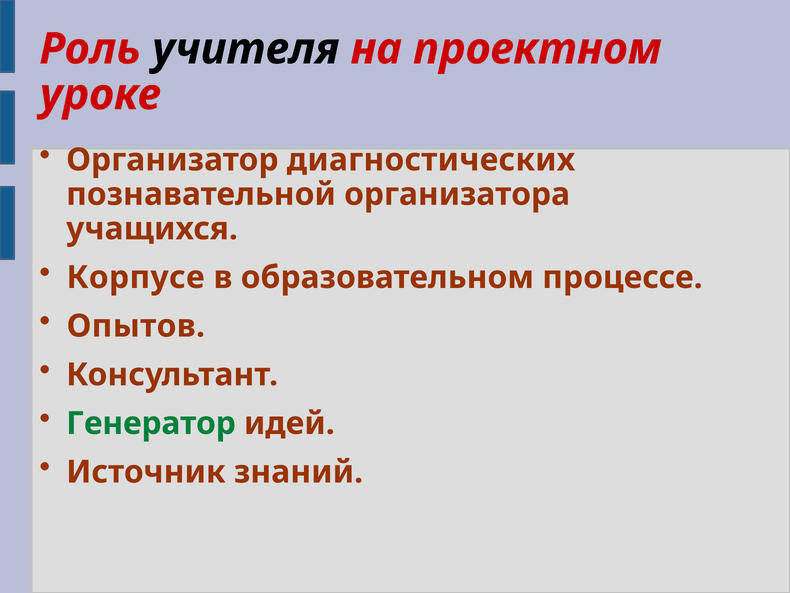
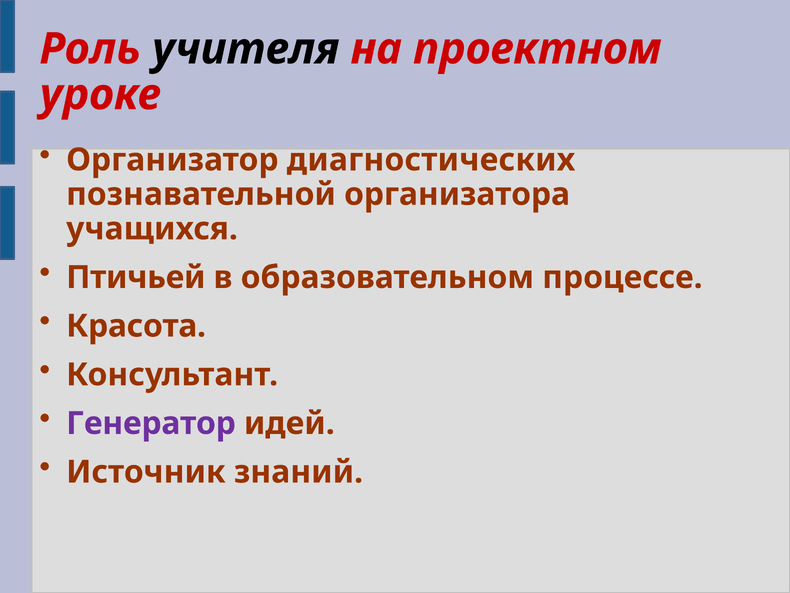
Корпусе: Корпусе -> Птичьей (136, 277)
Опытов: Опытов -> Красота (136, 326)
Генератор colour: green -> purple (151, 423)
